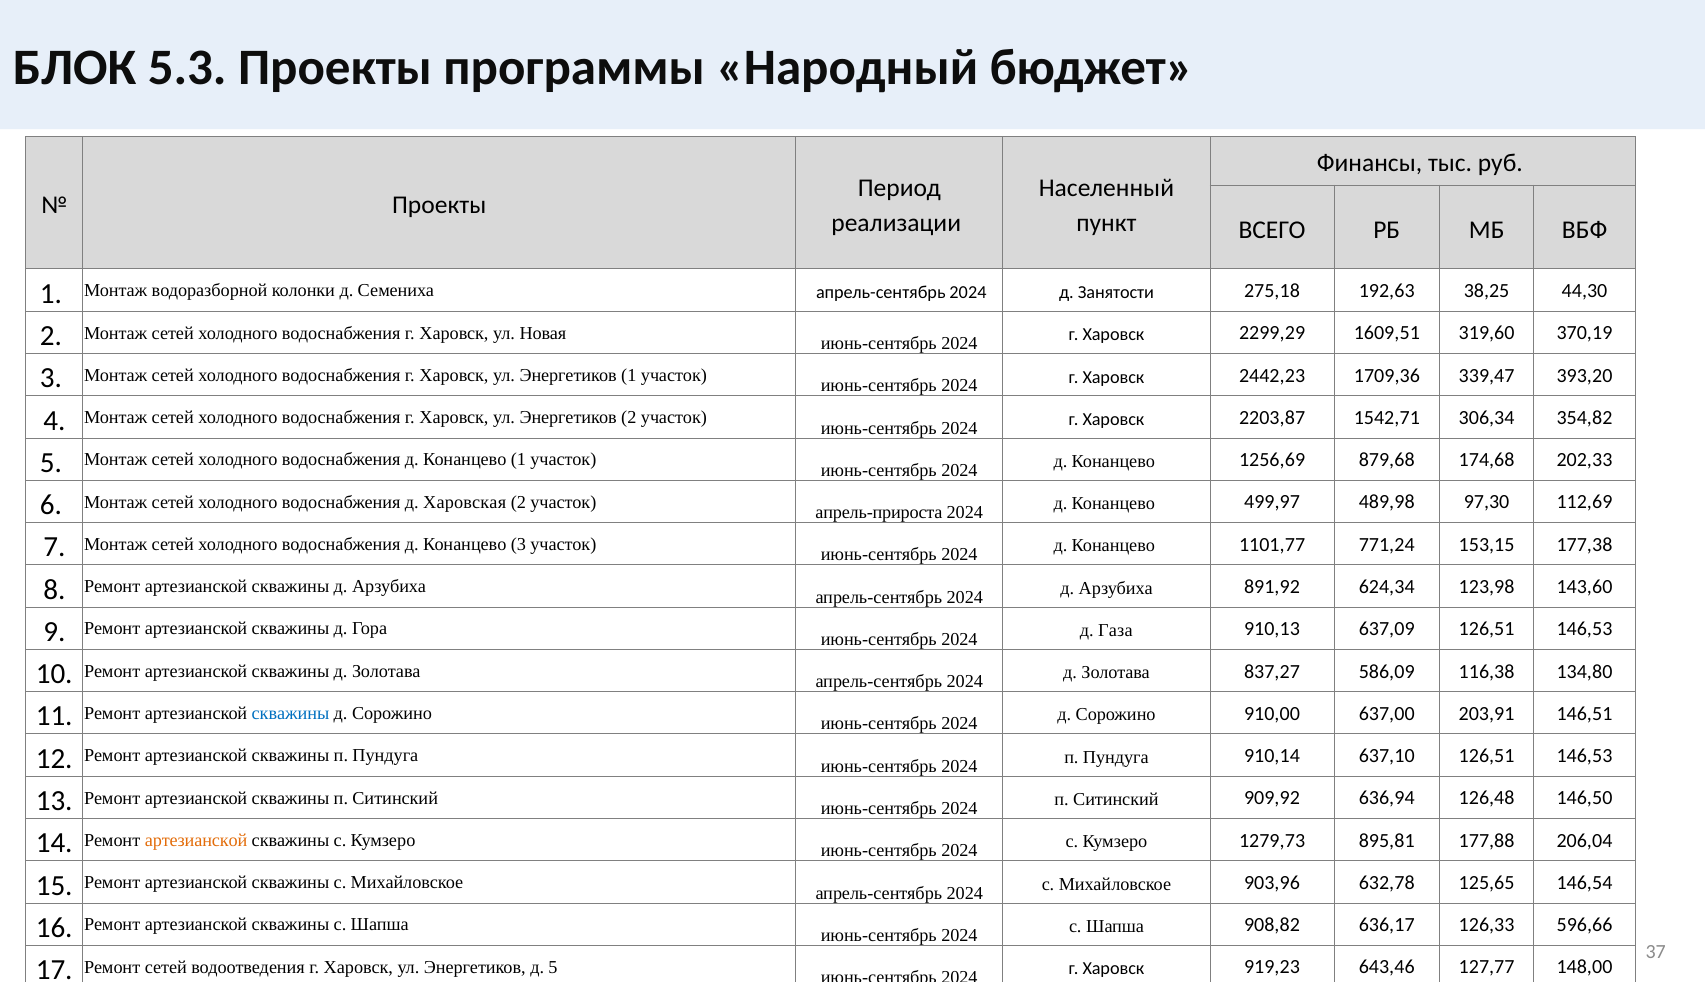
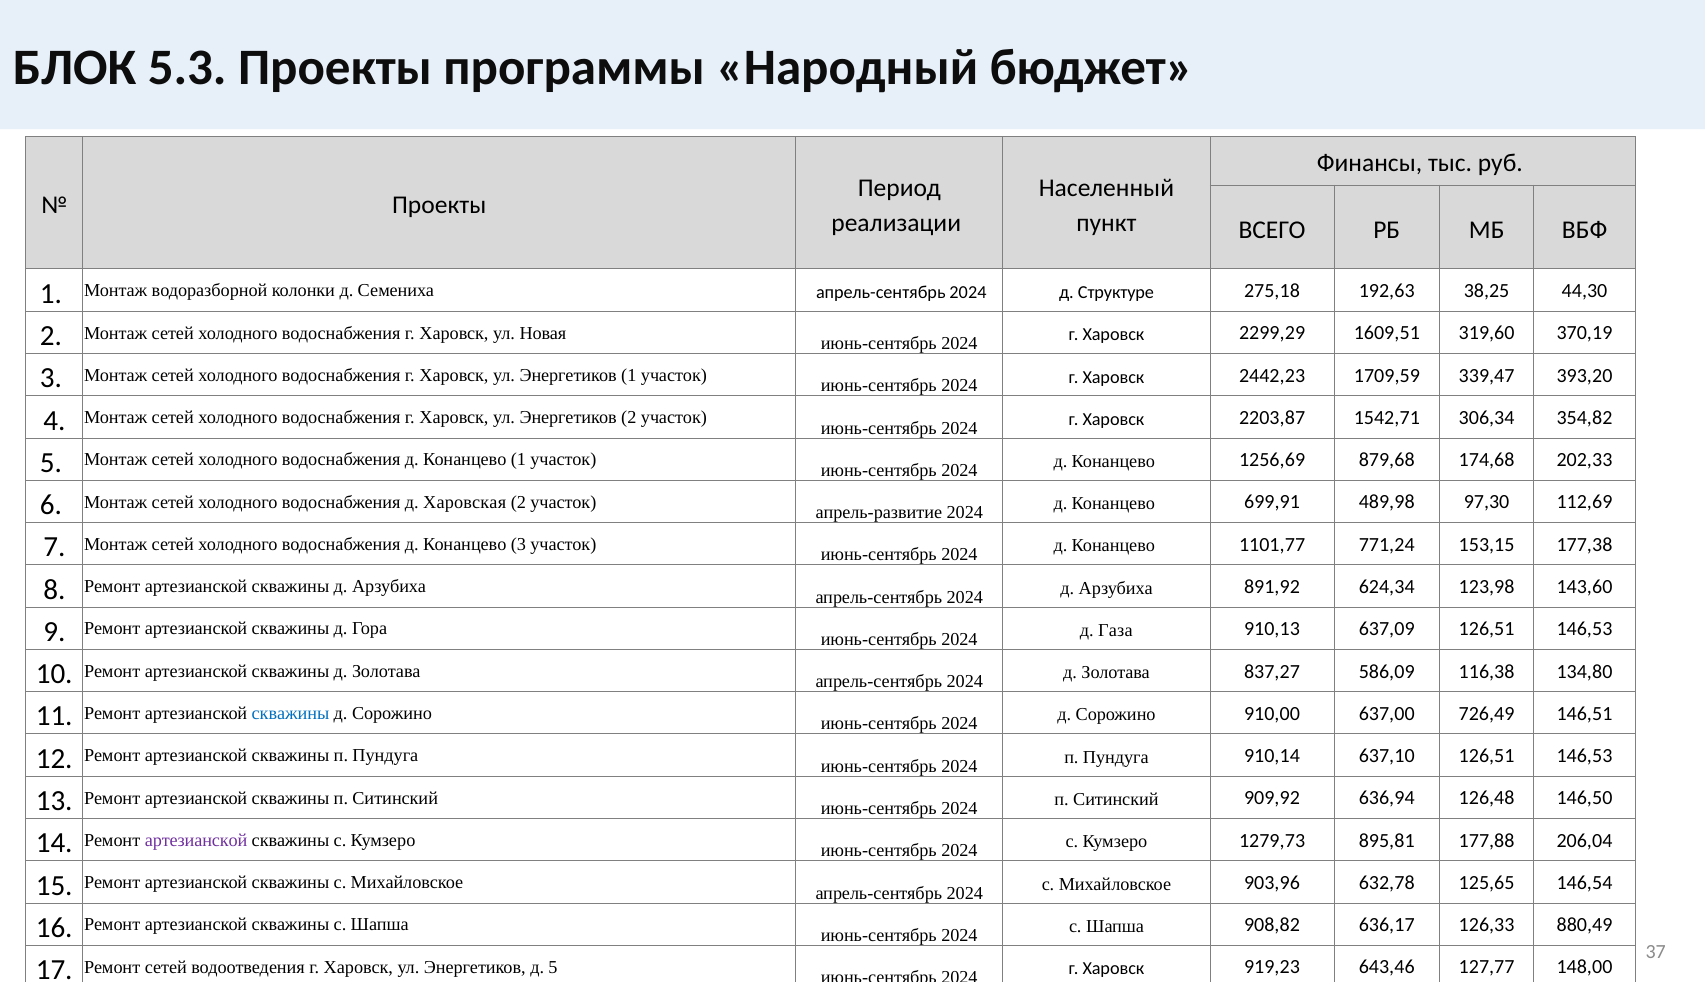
Занятости: Занятости -> Структуре (1116, 292)
1709,36: 1709,36 -> 1709,59 (1387, 375)
апрель-прироста: апрель-прироста -> апрель-развитие (879, 512)
499,97: 499,97 -> 699,91 (1272, 502)
203,91: 203,91 -> 726,49 (1487, 713)
артезианской colour: orange -> purple (196, 840)
596,66: 596,66 -> 880,49 (1585, 925)
